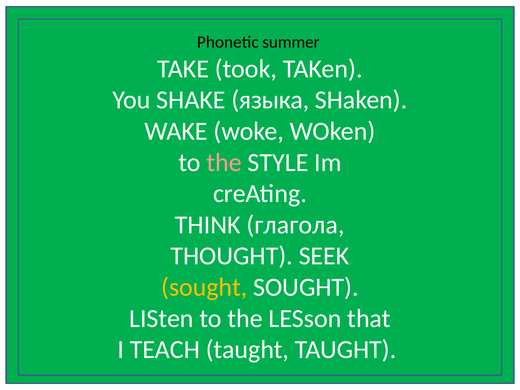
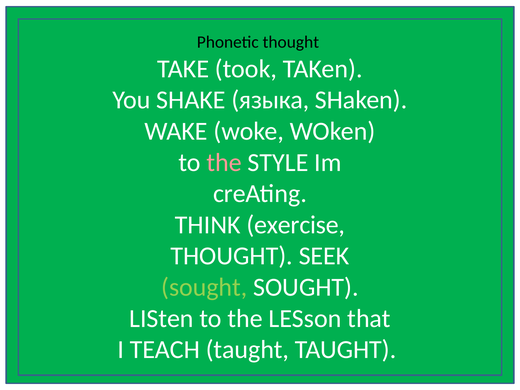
Phonetic summer: summer -> thought (291, 42)
глагола: глагола -> exercise (296, 225)
sought colour: yellow -> light green (204, 287)
